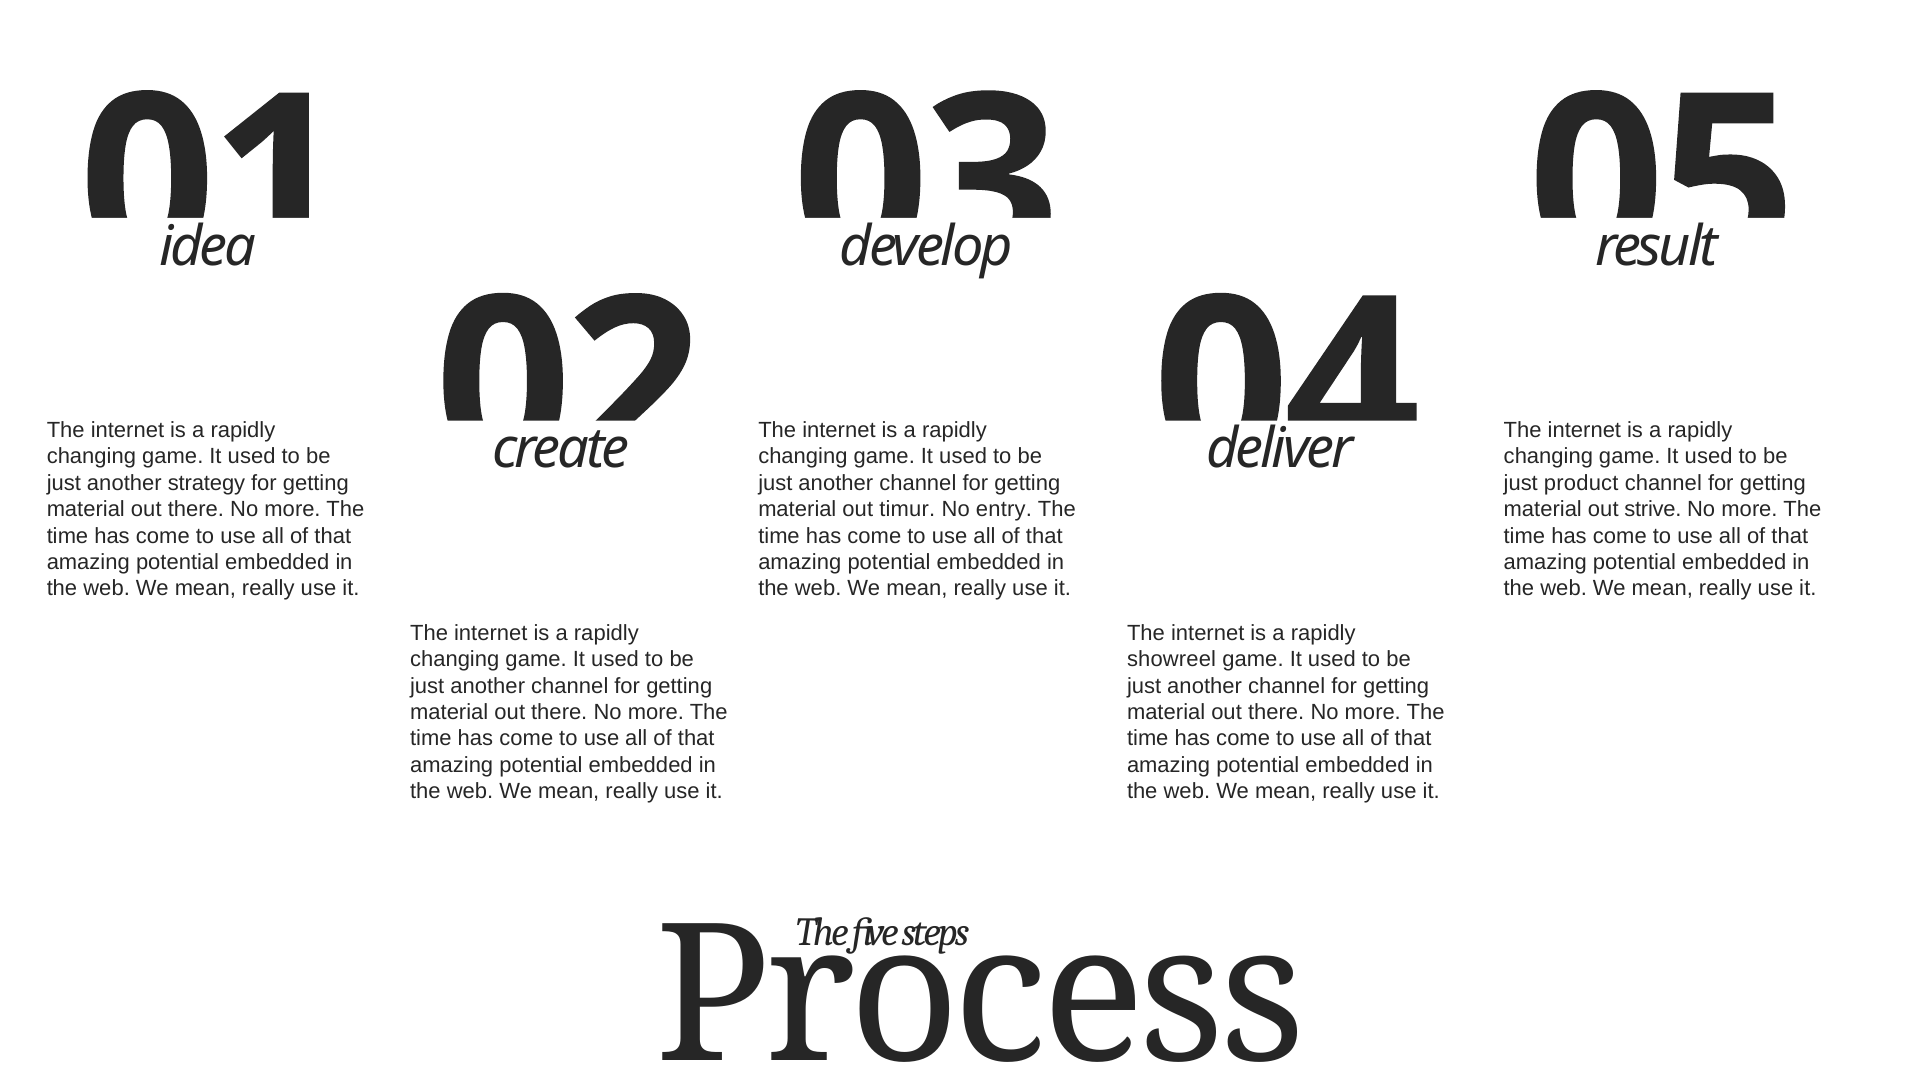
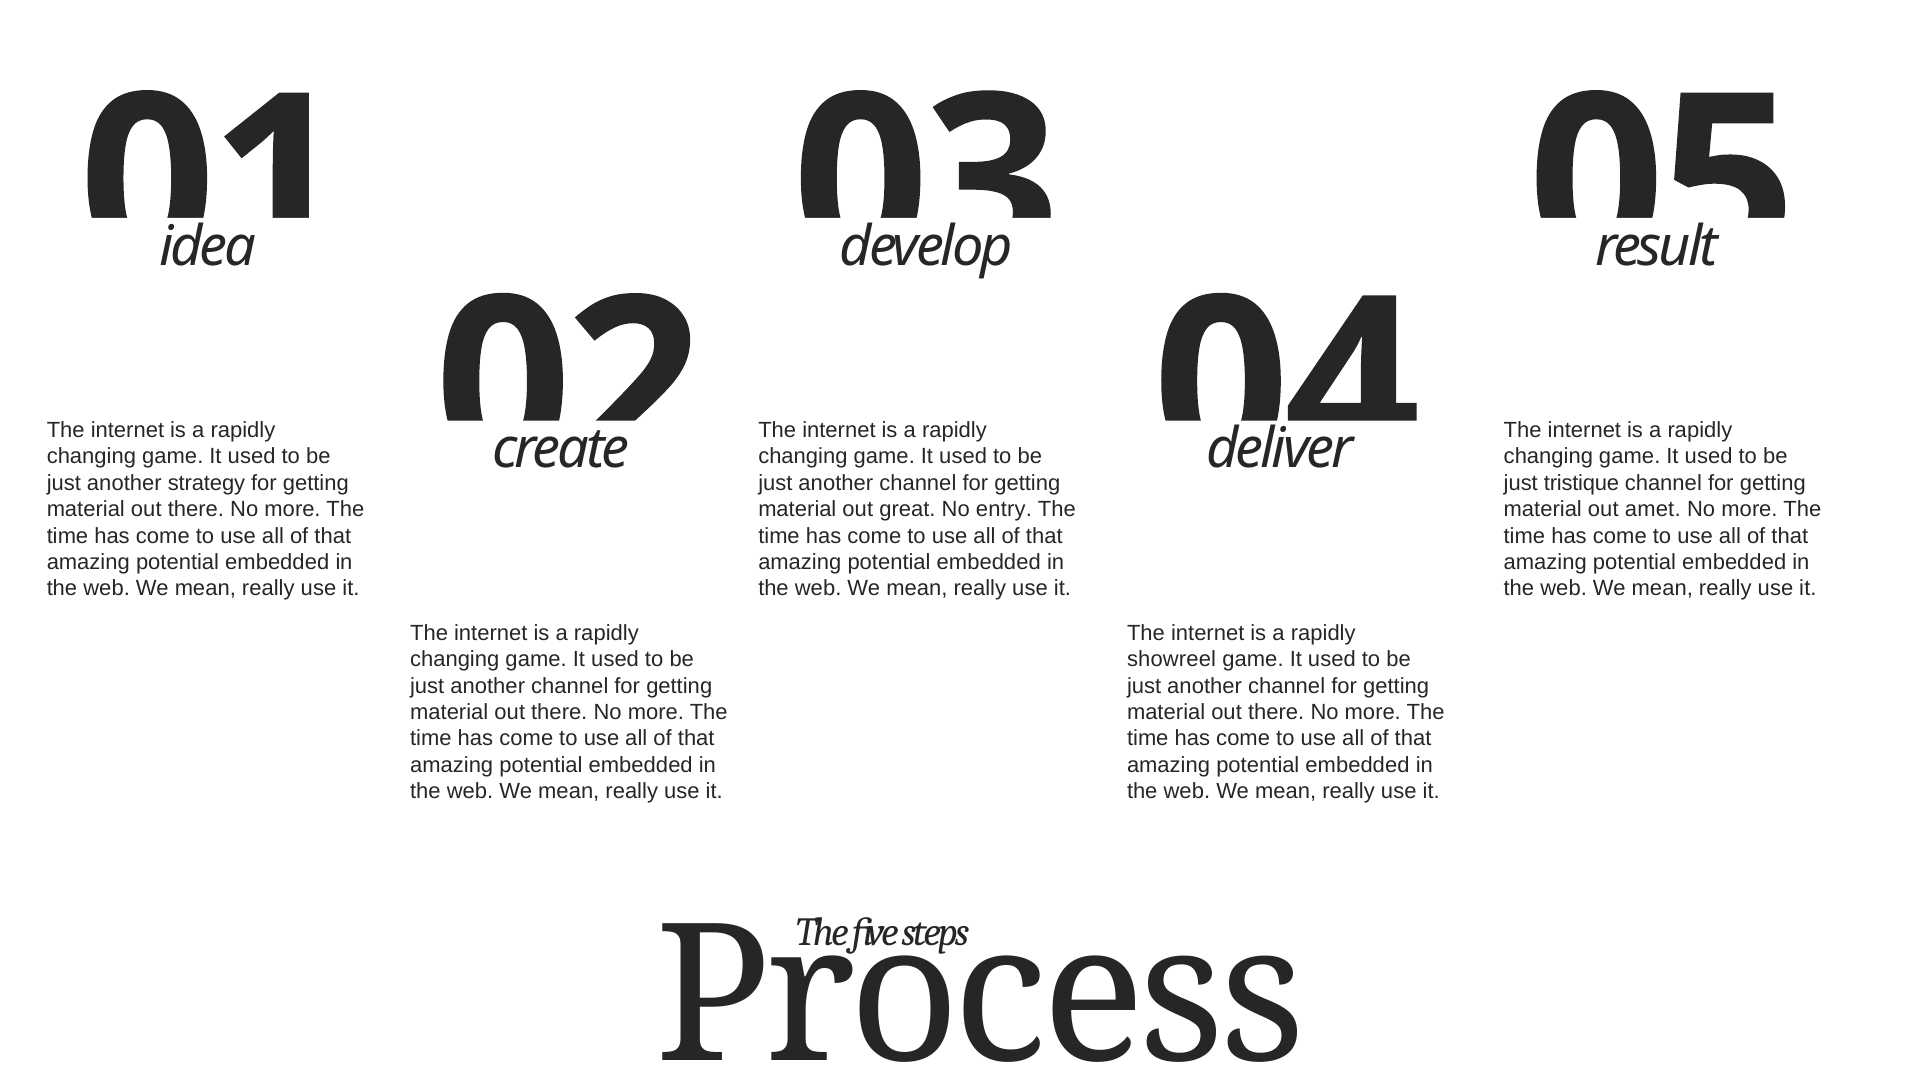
product: product -> tristique (1581, 483)
timur: timur -> great (907, 510)
strive: strive -> amet (1653, 510)
